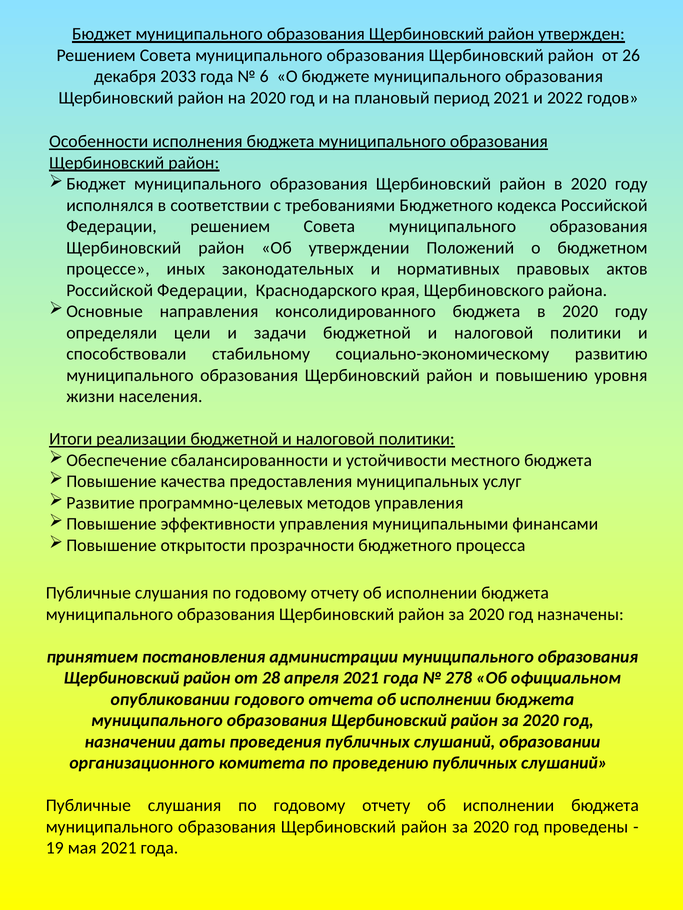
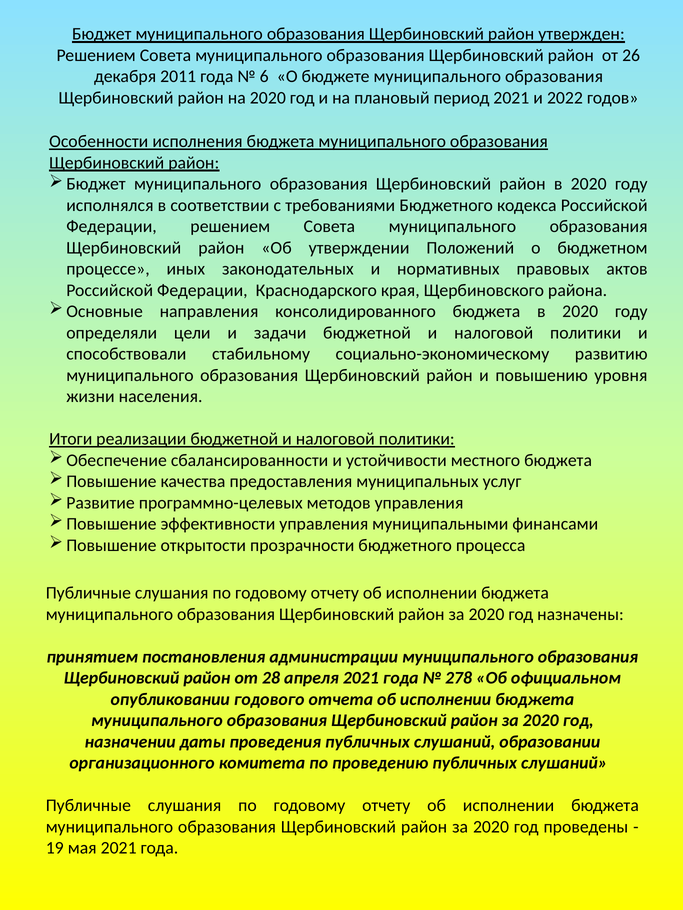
2033: 2033 -> 2011 (178, 77)
